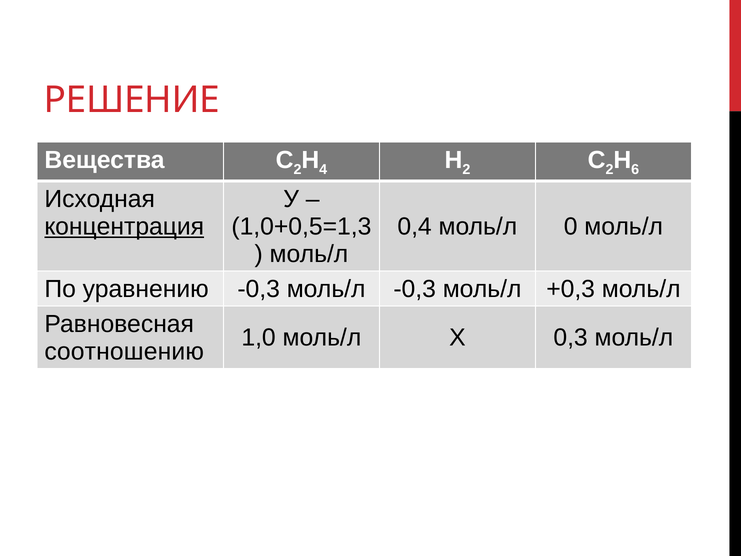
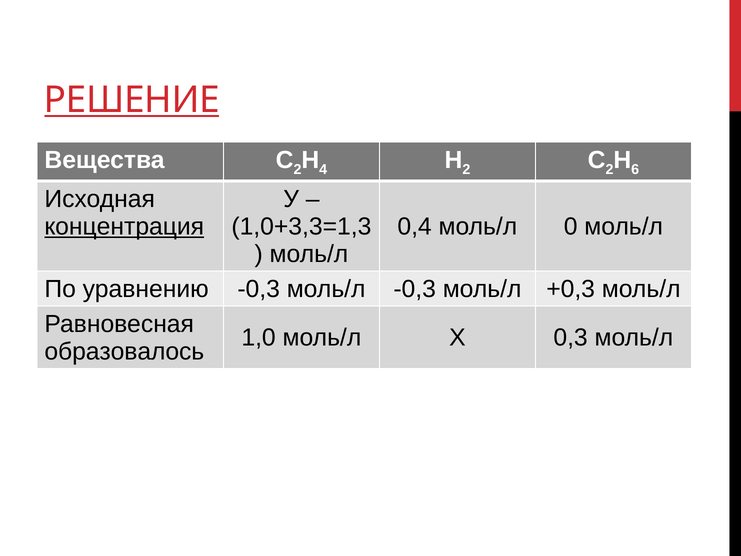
РЕШЕНИЕ underline: none -> present (132, 100)
1,0+0,5=1,3: 1,0+0,5=1,3 -> 1,0+3,3=1,3 (301, 226)
соотношению: соотношению -> образовалось (124, 351)
